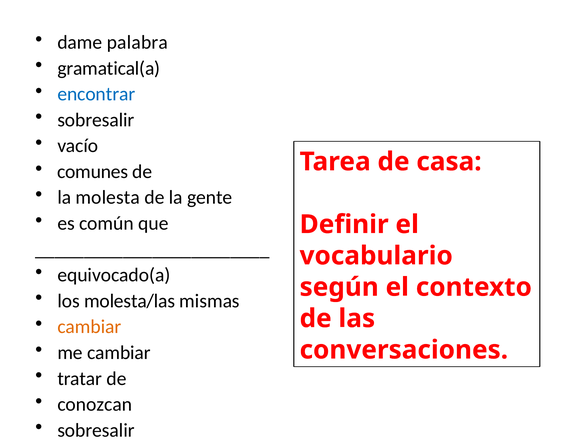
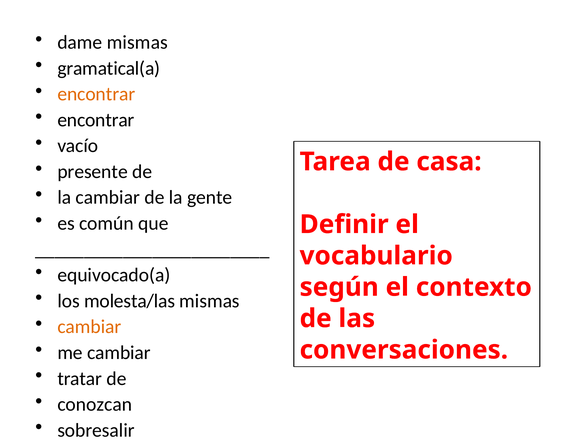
dame palabra: palabra -> mismas (137, 42)
encontrar colour: blue -> orange (96, 94)
sobresalir: sobresalir -> encontrar (96, 120)
comunes: comunes -> presente (93, 172)
la molesta: molesta -> cambiar (108, 198)
